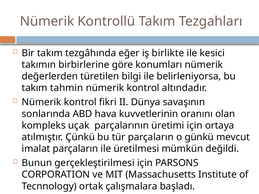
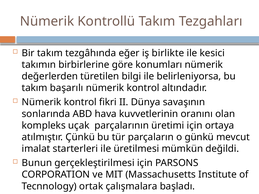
tahmin: tahmin -> başarılı (67, 88)
imalat parçaların: parçaların -> starterleri (75, 149)
